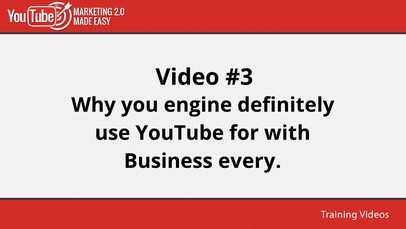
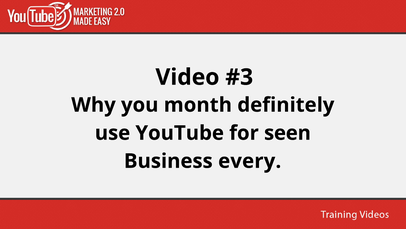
engine: engine -> month (198, 105)
with: with -> seen (288, 133)
